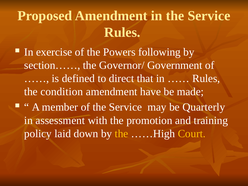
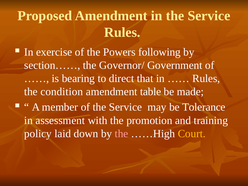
defined: defined -> bearing (78, 78)
have: have -> table (151, 92)
Quarterly: Quarterly -> Tolerance (204, 107)
the colour: yellow -> pink (122, 134)
